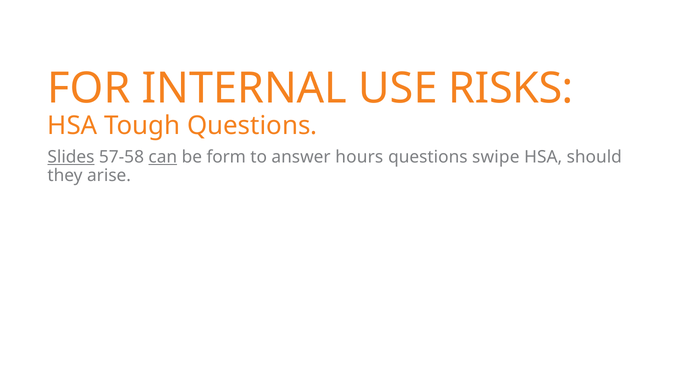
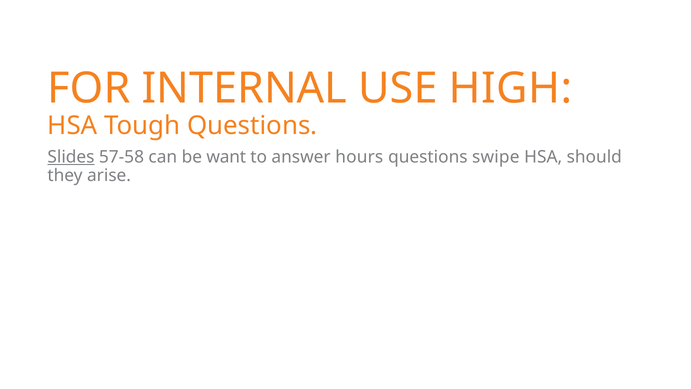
RISKS: RISKS -> HIGH (511, 88)
can underline: present -> none (163, 157)
form: form -> want (226, 157)
